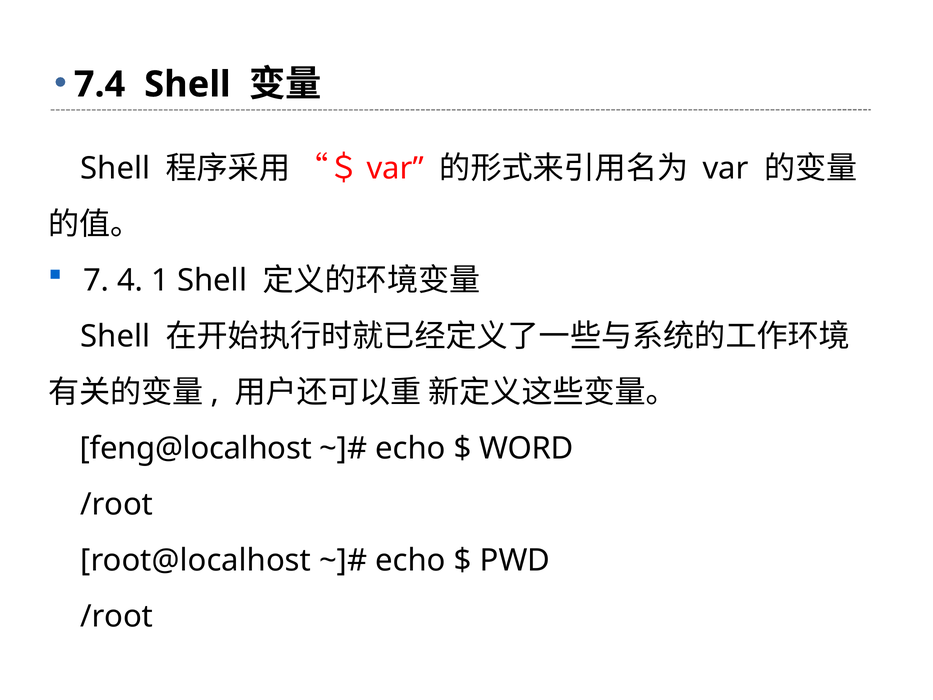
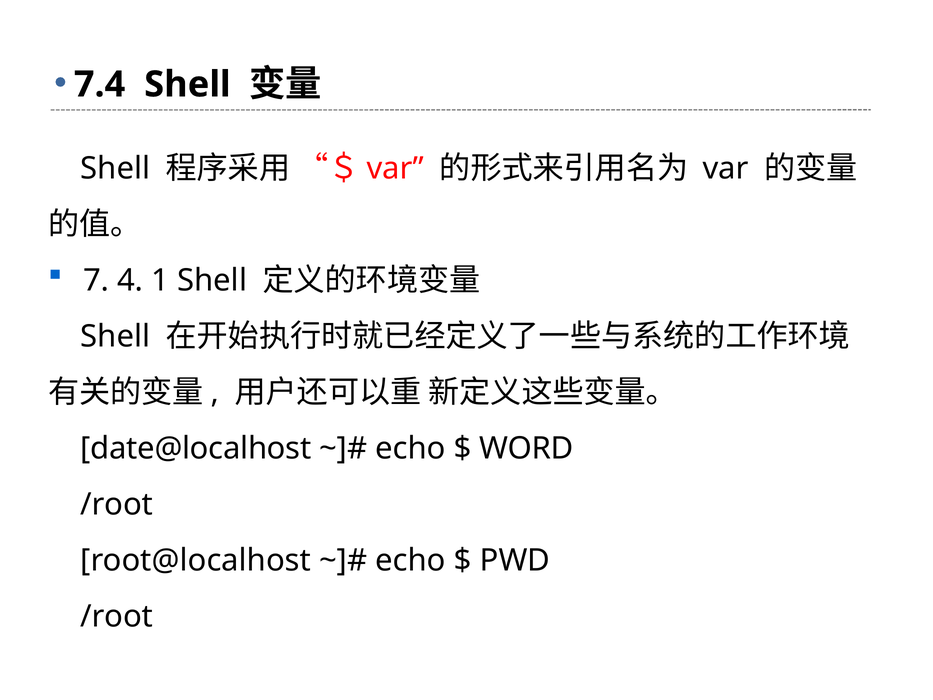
feng@localhost: feng@localhost -> date@localhost (196, 448)
